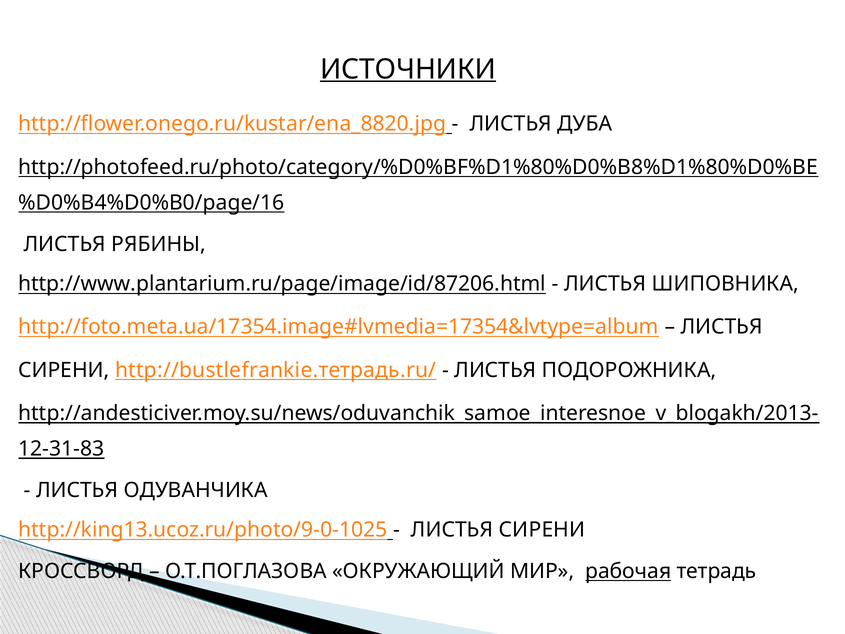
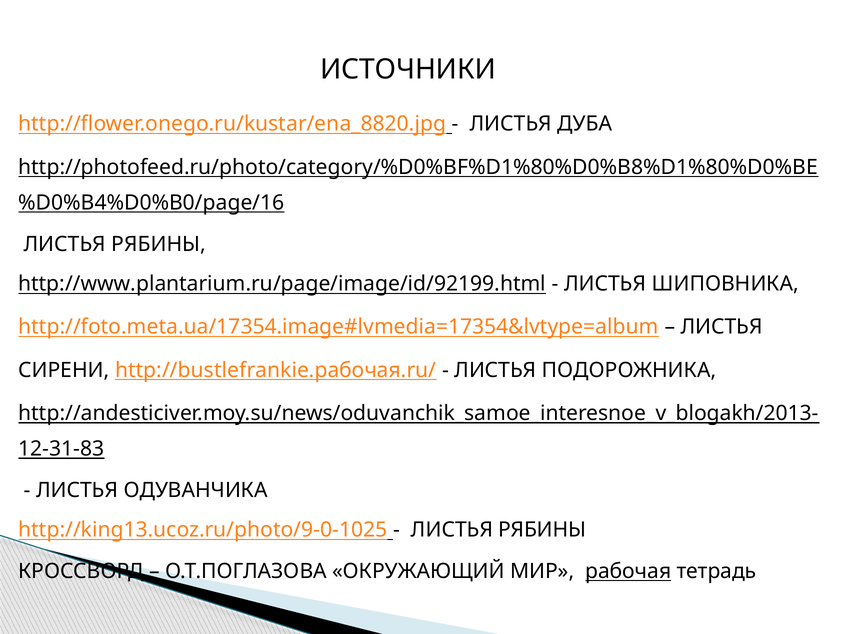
ИСТОЧНИКИ underline: present -> none (408, 69)
http://www.plantarium.ru/page/image/id/87206.html: http://www.plantarium.ru/page/image/id/87206.html -> http://www.plantarium.ru/page/image/id/92199.html (282, 284)
http://bustlefrankie.тетрадь.ru/: http://bustlefrankie.тетрадь.ru/ -> http://bustlefrankie.рабочая.ru/ (276, 370)
СИРЕНИ: СИРЕНИ -> РЯБИНЫ (542, 530)
